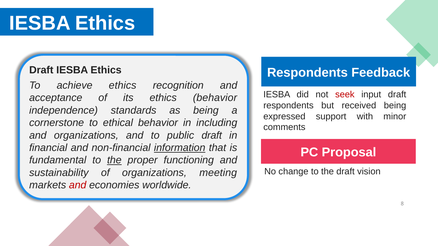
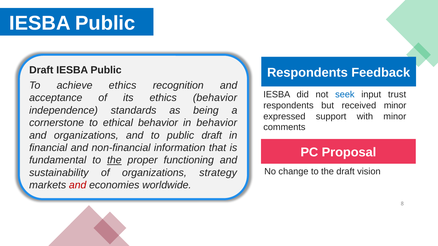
Ethics: Ethics -> Public (105, 23)
Draft IESBA Ethics: Ethics -> Public (106, 70)
seek colour: red -> blue (345, 95)
input draft: draft -> trust (397, 95)
received being: being -> minor (395, 106)
in including: including -> behavior (217, 123)
information underline: present -> none (180, 148)
meeting: meeting -> strategy (218, 173)
